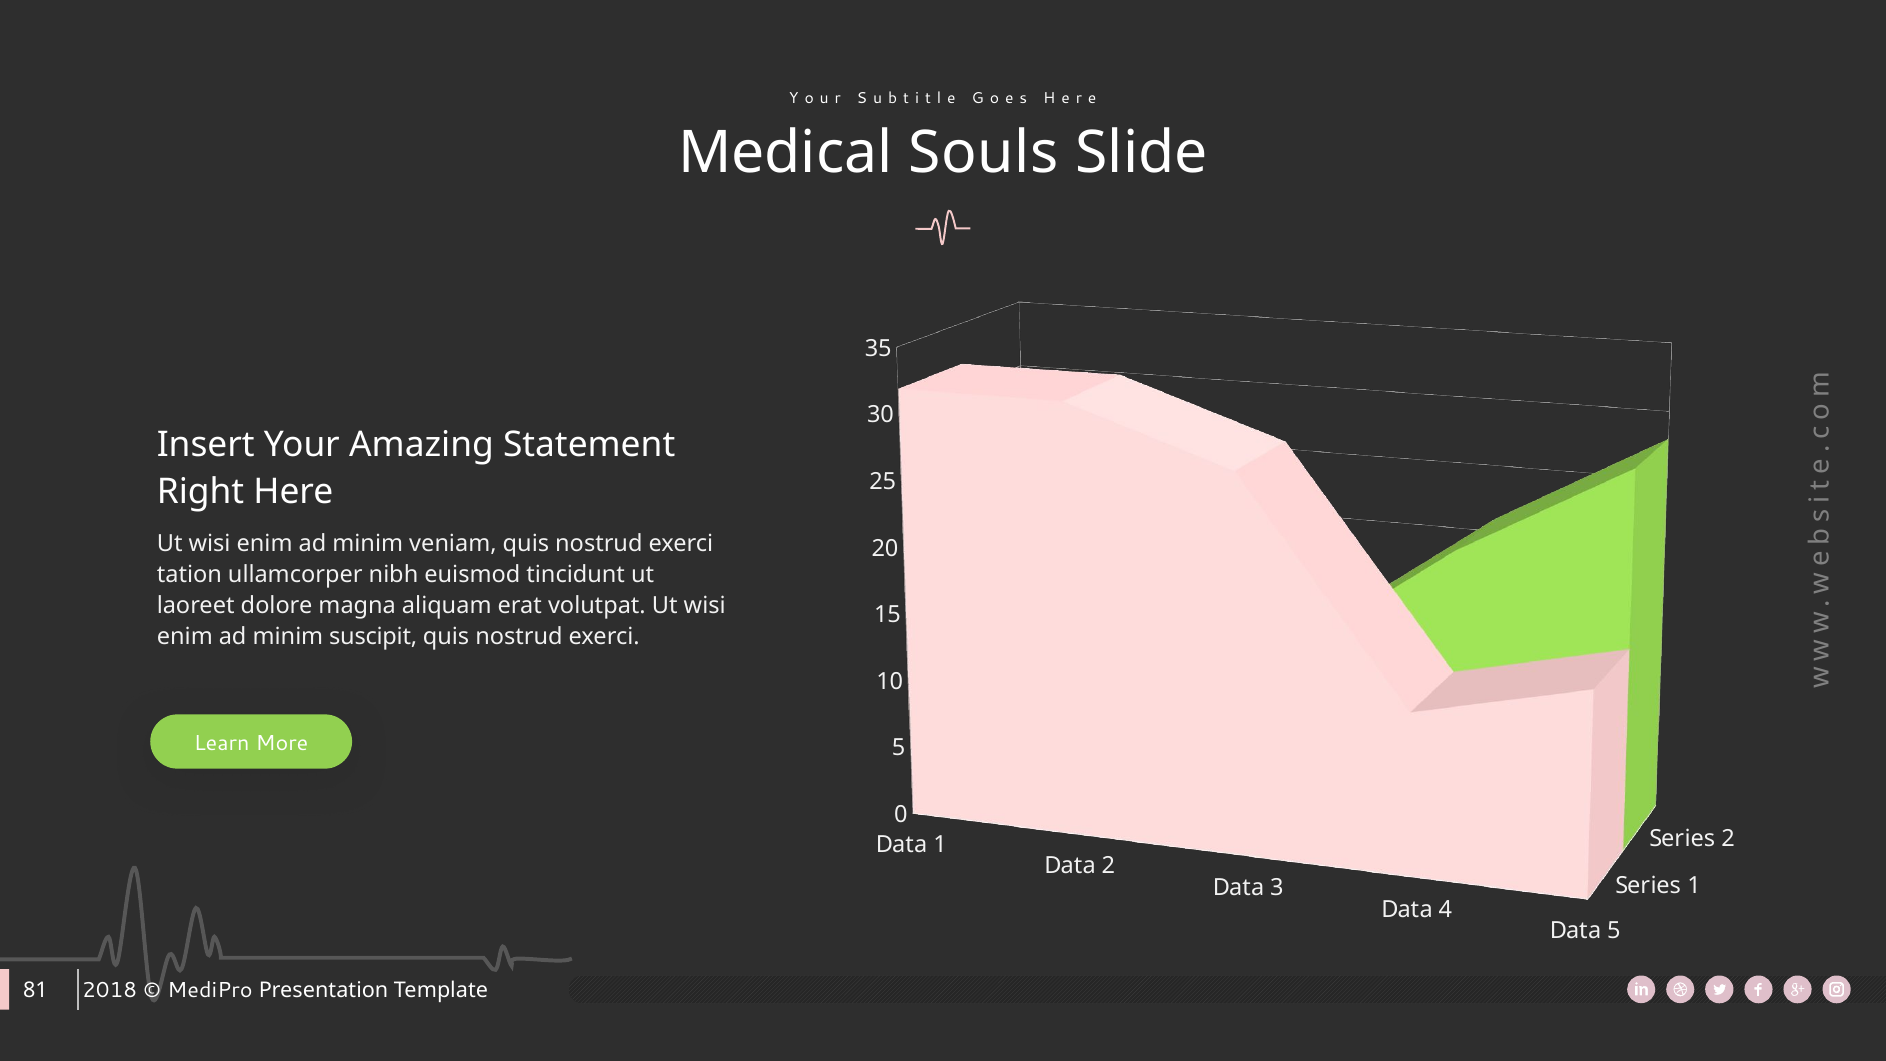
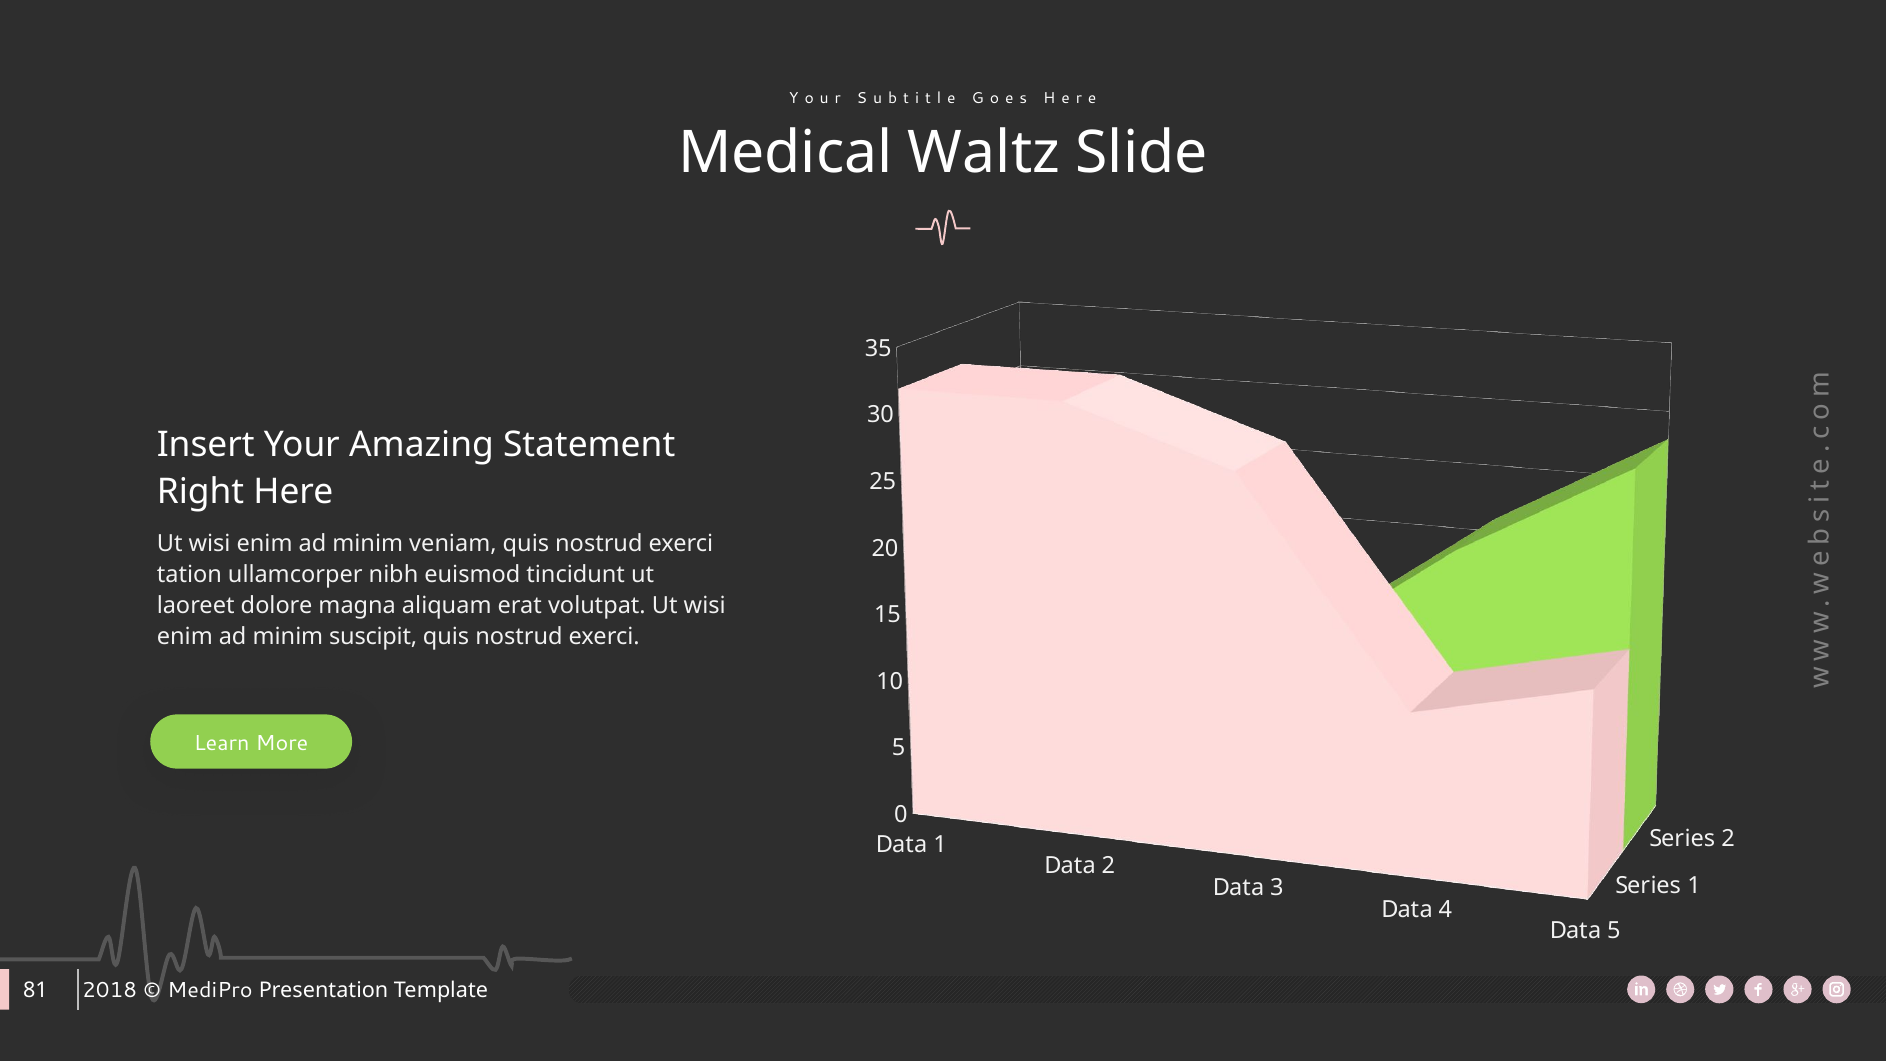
Souls: Souls -> Waltz (984, 153)
